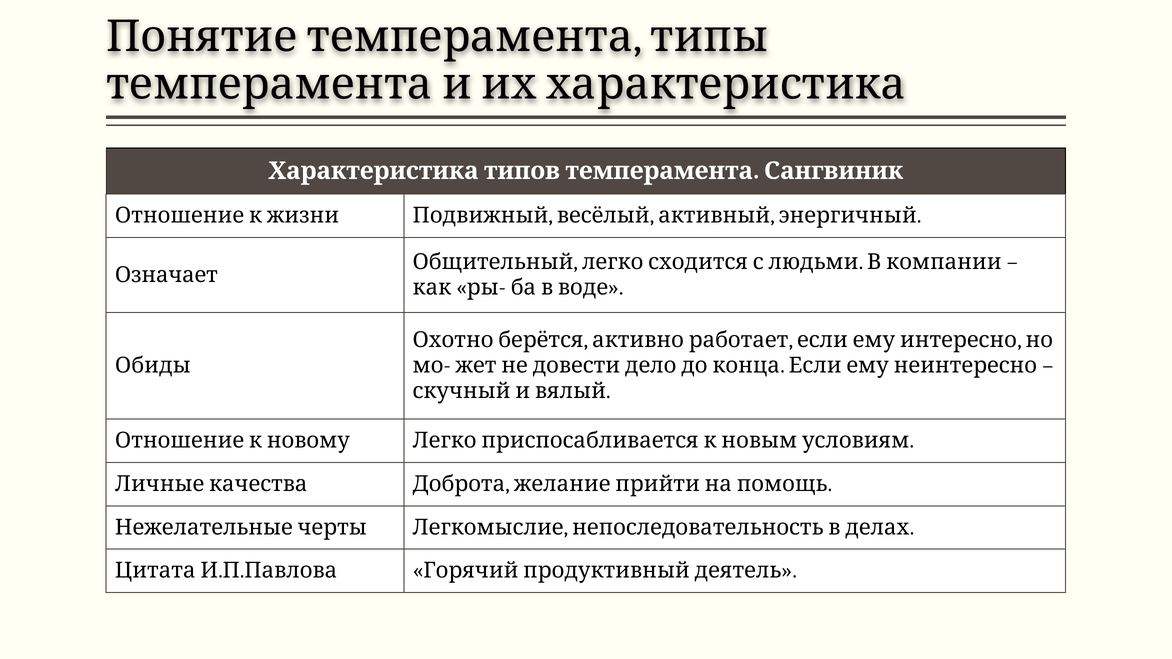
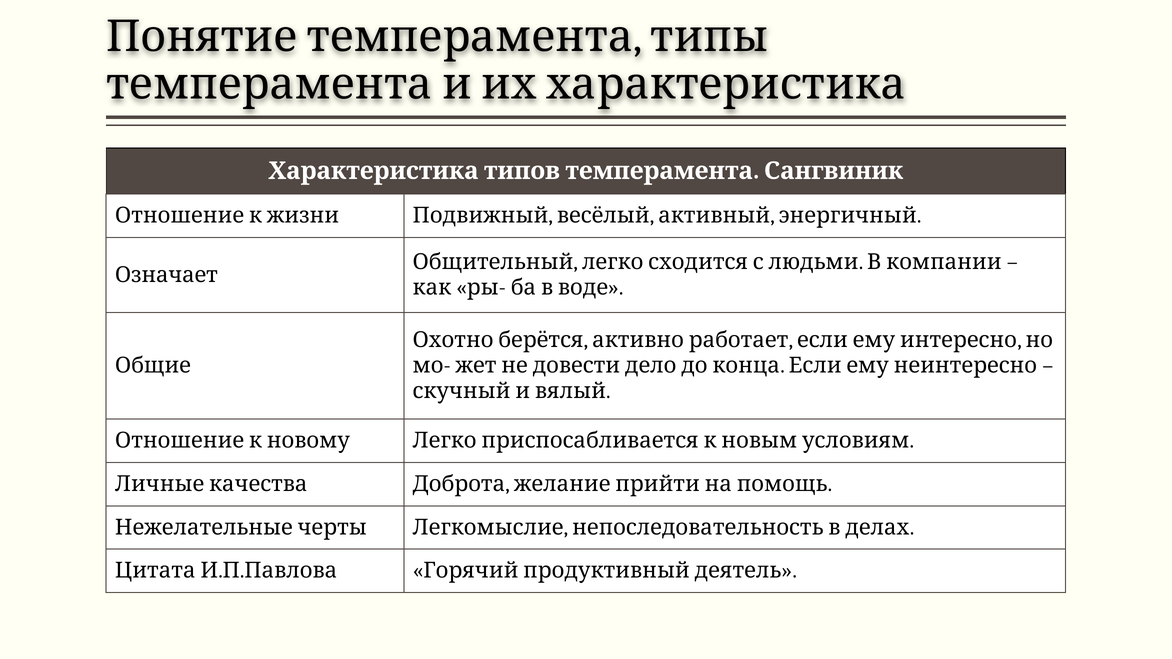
Обиды: Обиды -> Общие (153, 366)
